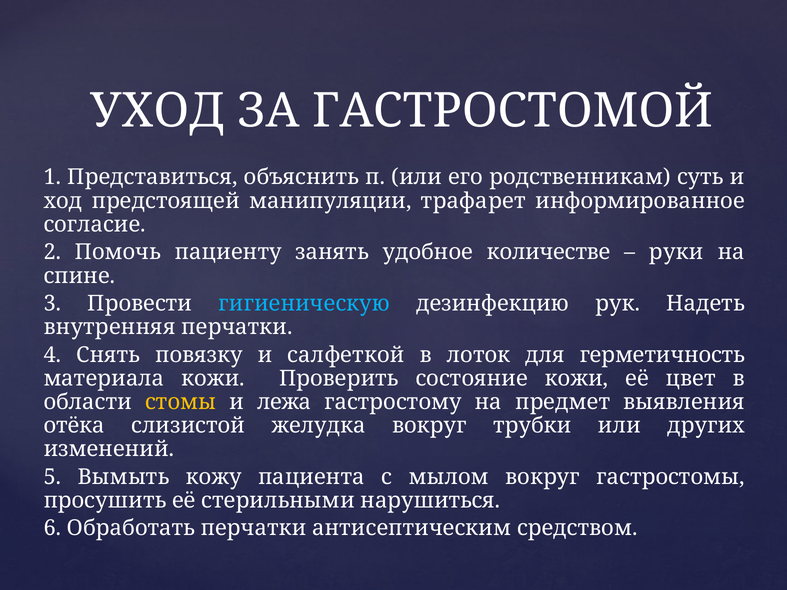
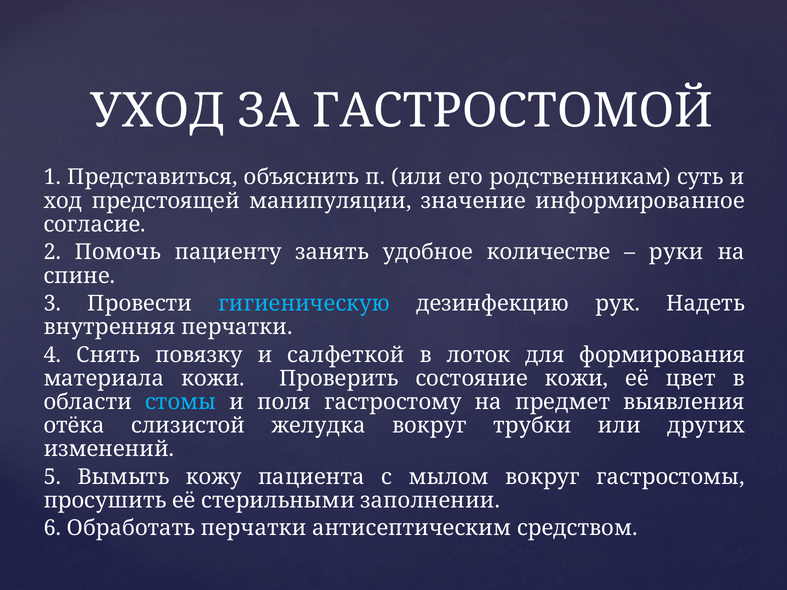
трафарет: трафарет -> значение (473, 201)
герметичность: герметичность -> формирования (662, 355)
стомы colour: yellow -> light blue (181, 402)
лежа: лежа -> поля (284, 402)
нарушиться: нарушиться -> заполнении (430, 501)
